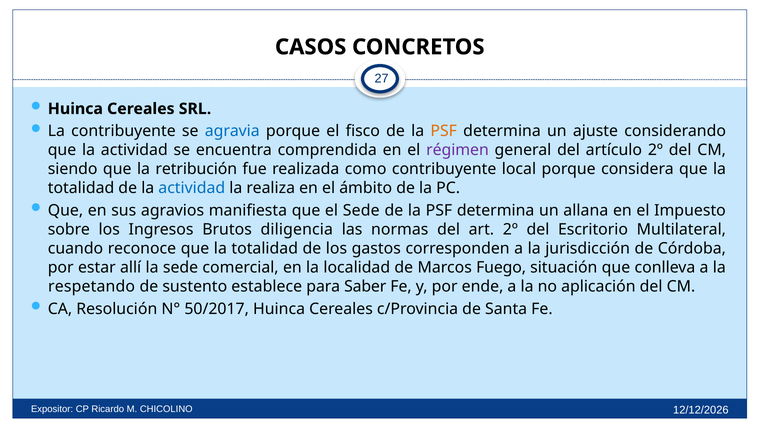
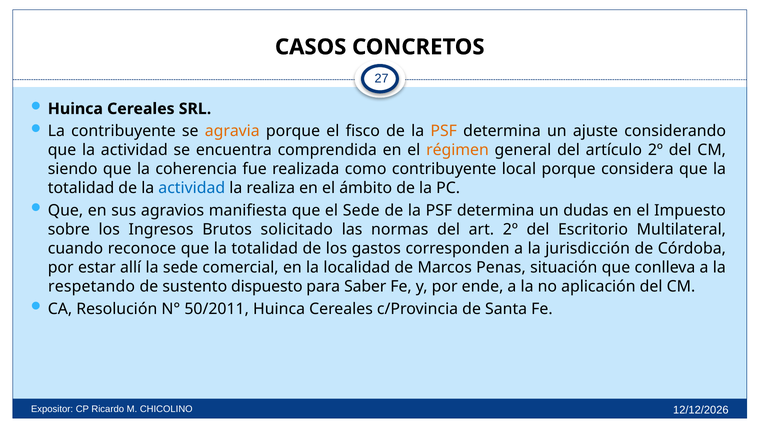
agravia colour: blue -> orange (232, 131)
régimen colour: purple -> orange (457, 150)
retribución: retribución -> coherencia (196, 169)
allana: allana -> dudas (586, 210)
diligencia: diligencia -> solicitado (297, 229)
Fuego: Fuego -> Penas (501, 267)
establece: establece -> dispuesto (267, 286)
50/2017: 50/2017 -> 50/2011 (217, 308)
